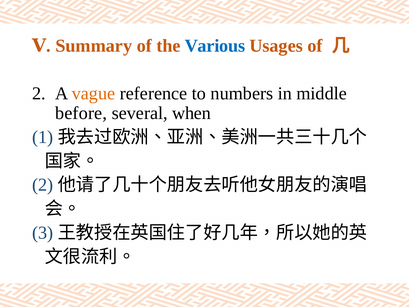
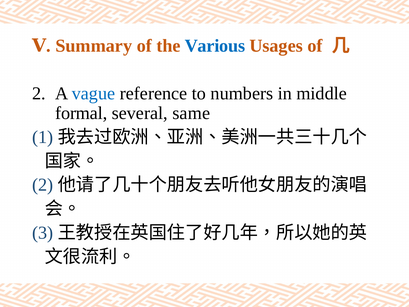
vague colour: orange -> blue (94, 93)
before: before -> formal (81, 113)
when: when -> same (191, 113)
